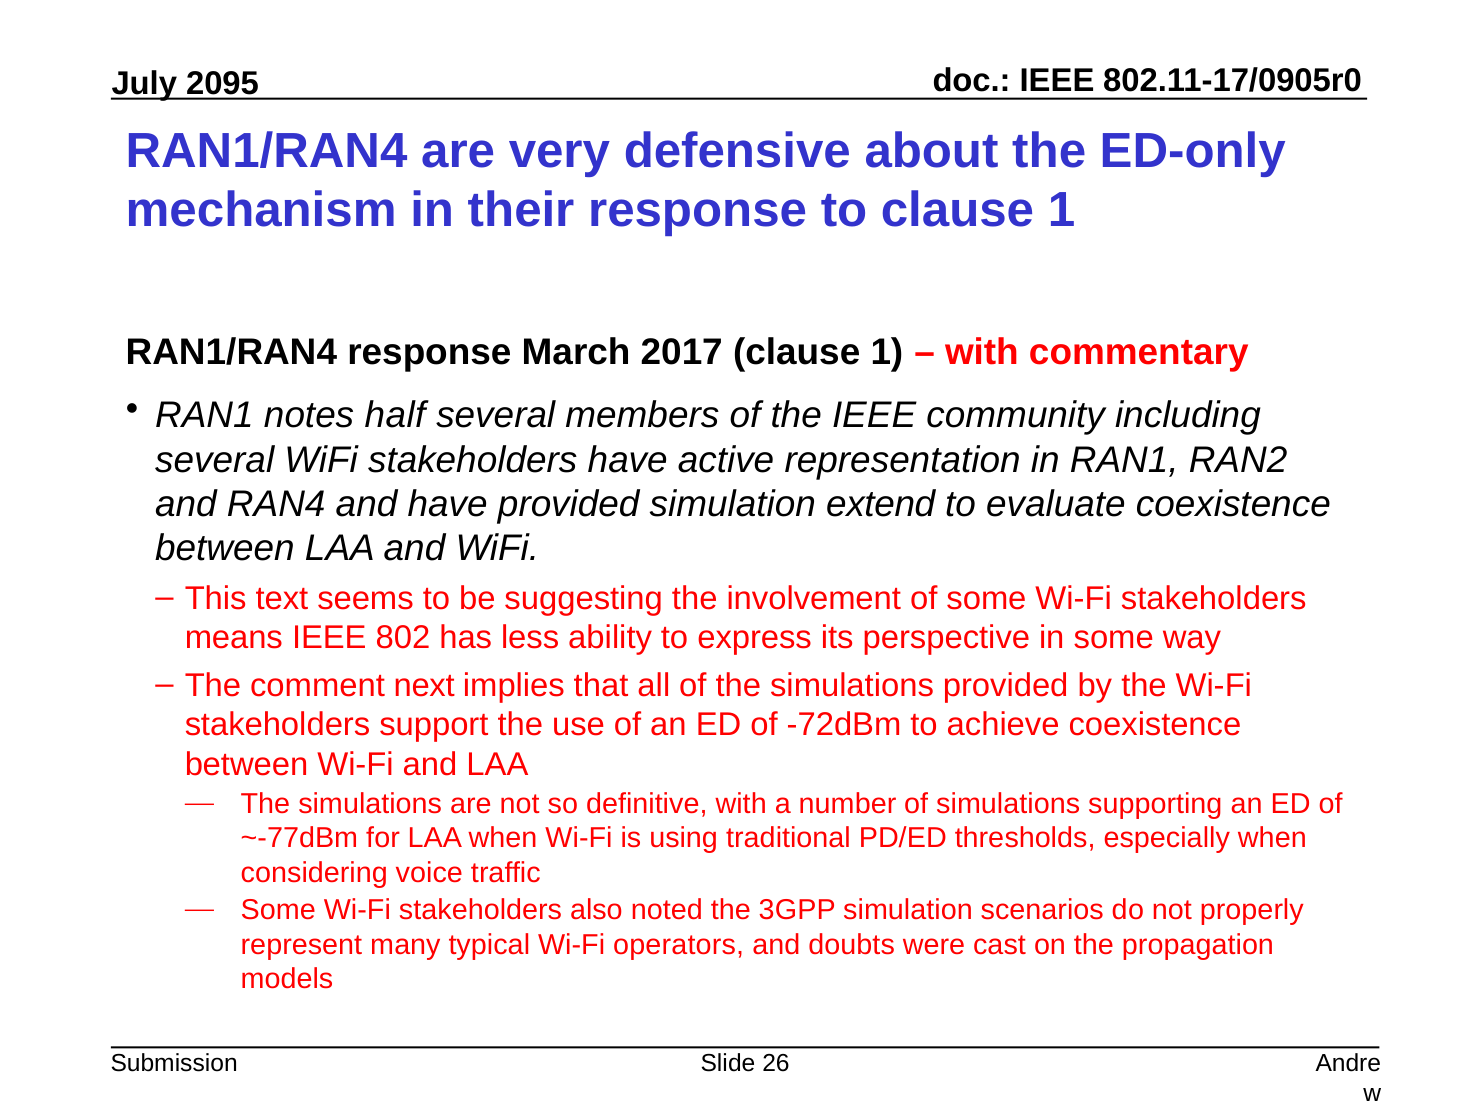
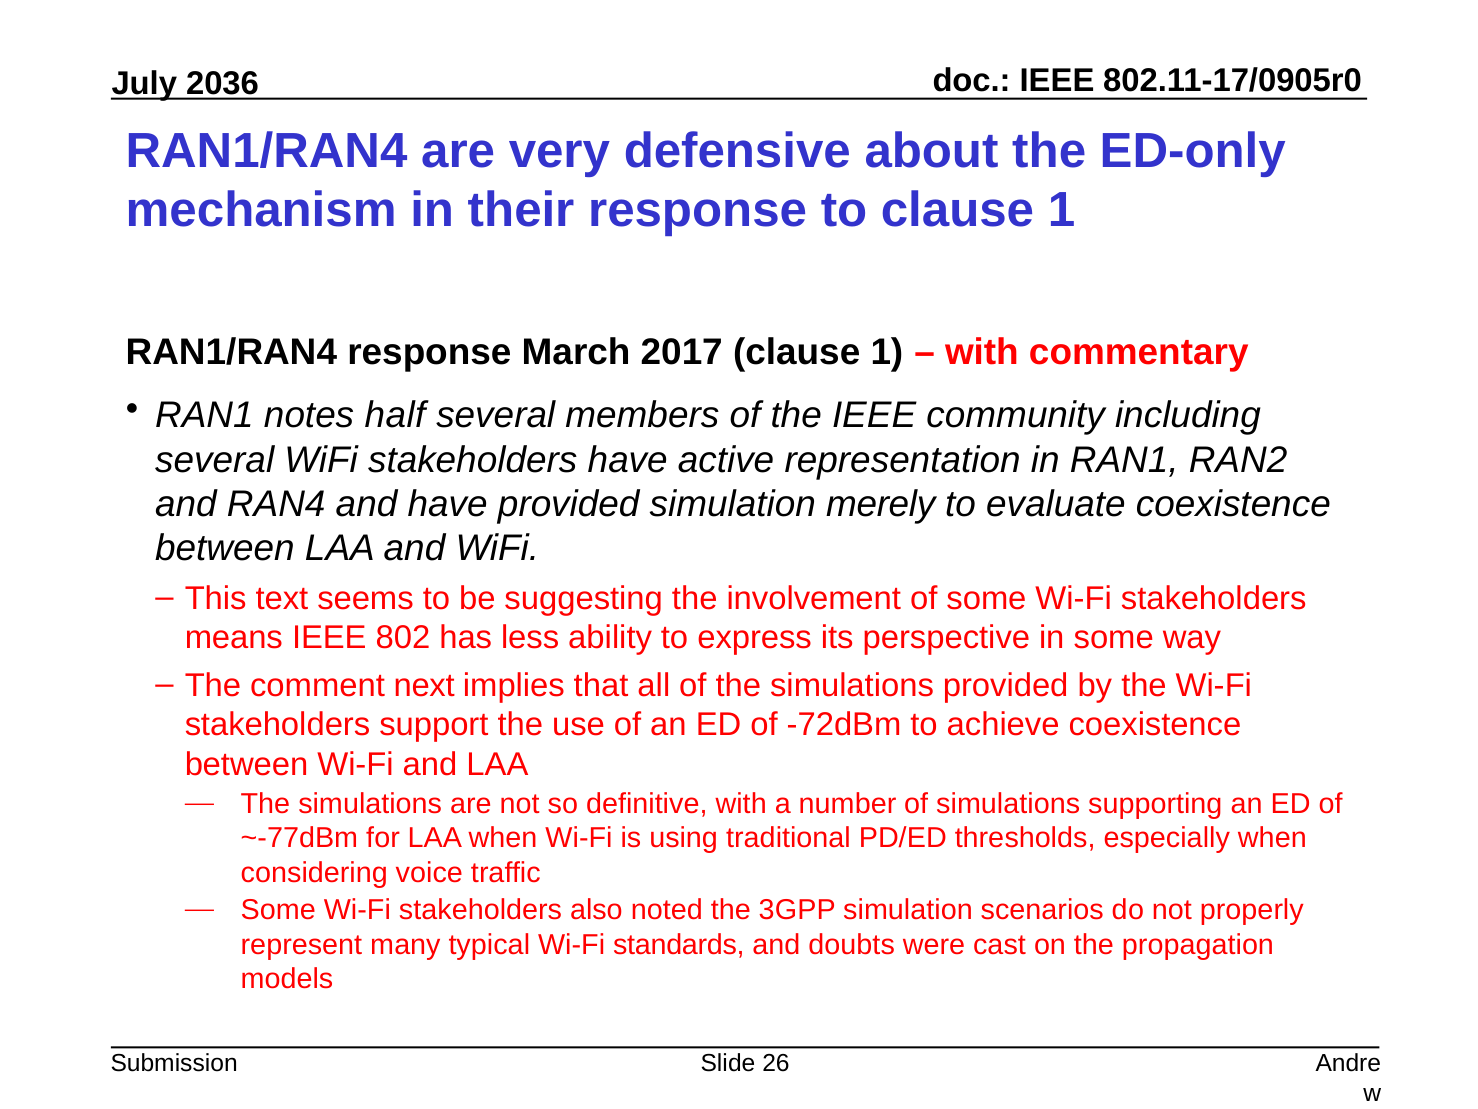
2095: 2095 -> 2036 (222, 84)
extend: extend -> merely (881, 504)
operators: operators -> standards (679, 944)
